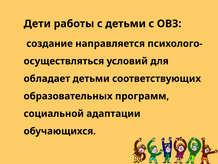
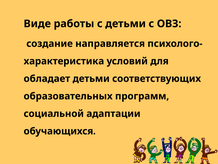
Дети: Дети -> Виде (37, 24)
осуществляться: осуществляться -> характеристика (64, 61)
